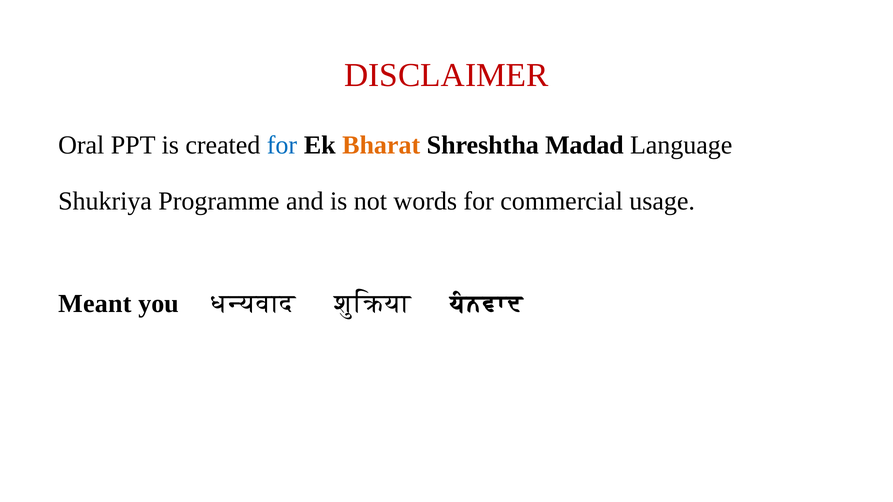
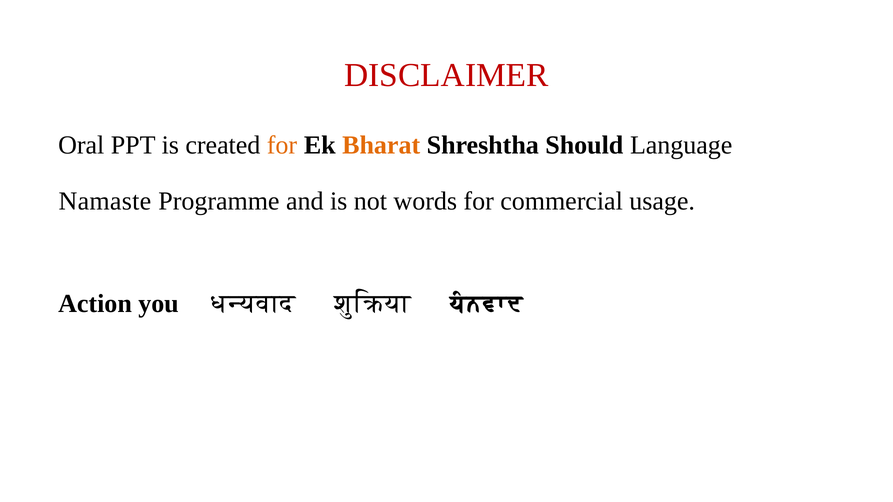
for colour: blue -> orange (282, 145)
Madad: Madad -> Should (584, 145)
Shukriya: Shukriya -> Namaste (105, 201)
Meant: Meant -> Action (95, 304)
